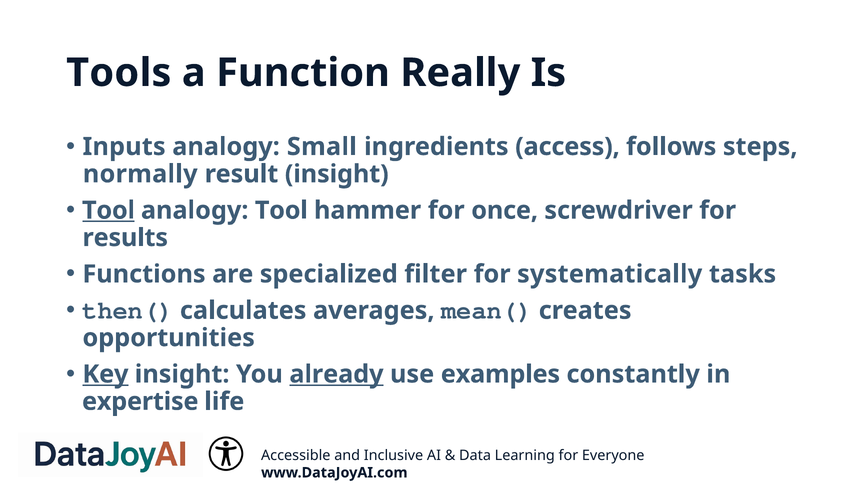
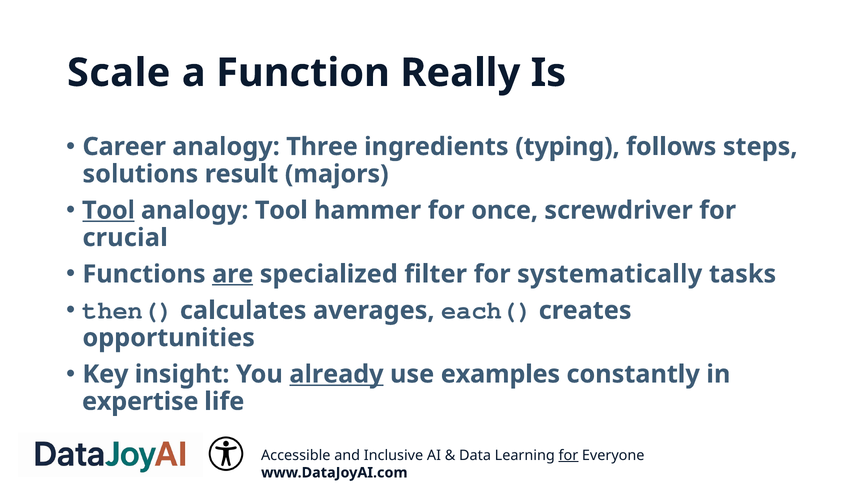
Tools: Tools -> Scale (119, 73)
Inputs: Inputs -> Career (124, 147)
Small: Small -> Three (322, 147)
access: access -> typing (567, 147)
normally: normally -> solutions (140, 174)
result insight: insight -> majors (337, 174)
results: results -> crucial (125, 238)
are underline: none -> present (233, 274)
mean(: mean( -> each( (487, 311)
Key underline: present -> none (105, 374)
for underline: none -> present (568, 456)
